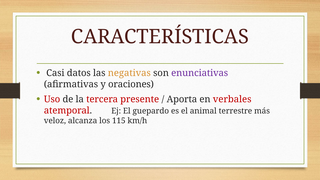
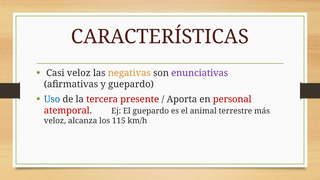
Casi datos: datos -> veloz (79, 73)
y oraciones: oraciones -> guepardo (131, 84)
Uso colour: red -> blue (52, 99)
verbales: verbales -> personal (232, 99)
